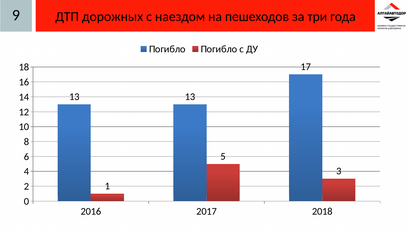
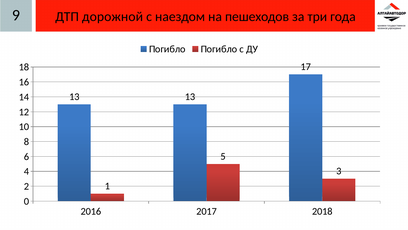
дорожных: дорожных -> дорожной (112, 17)
